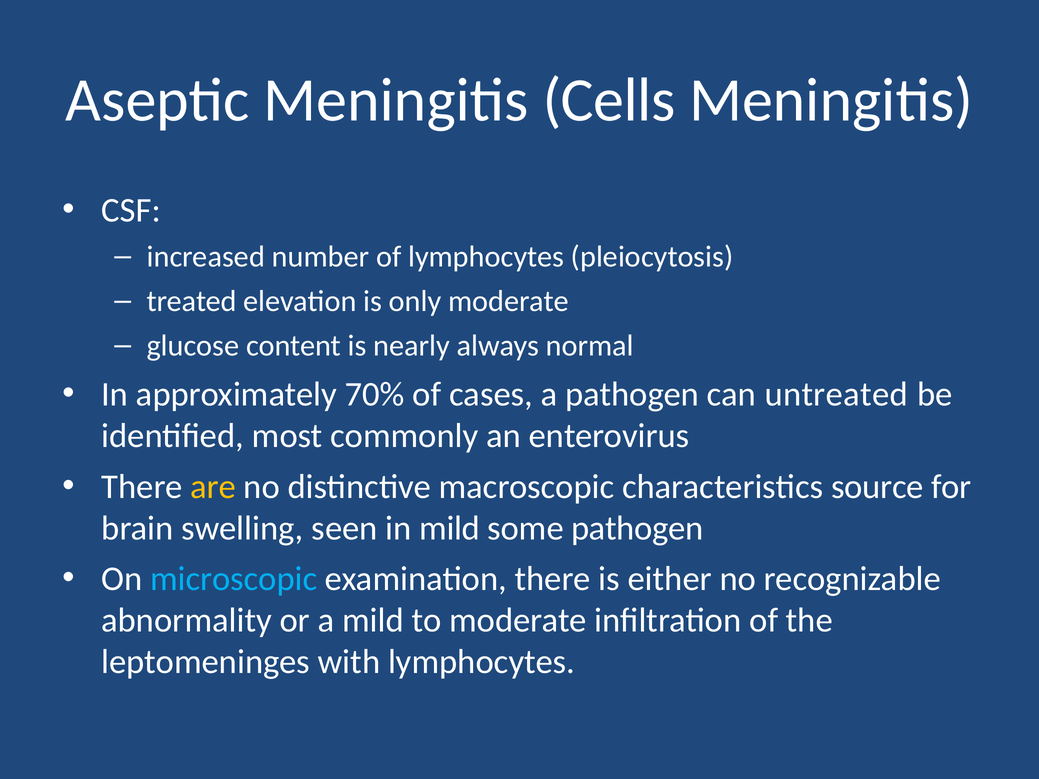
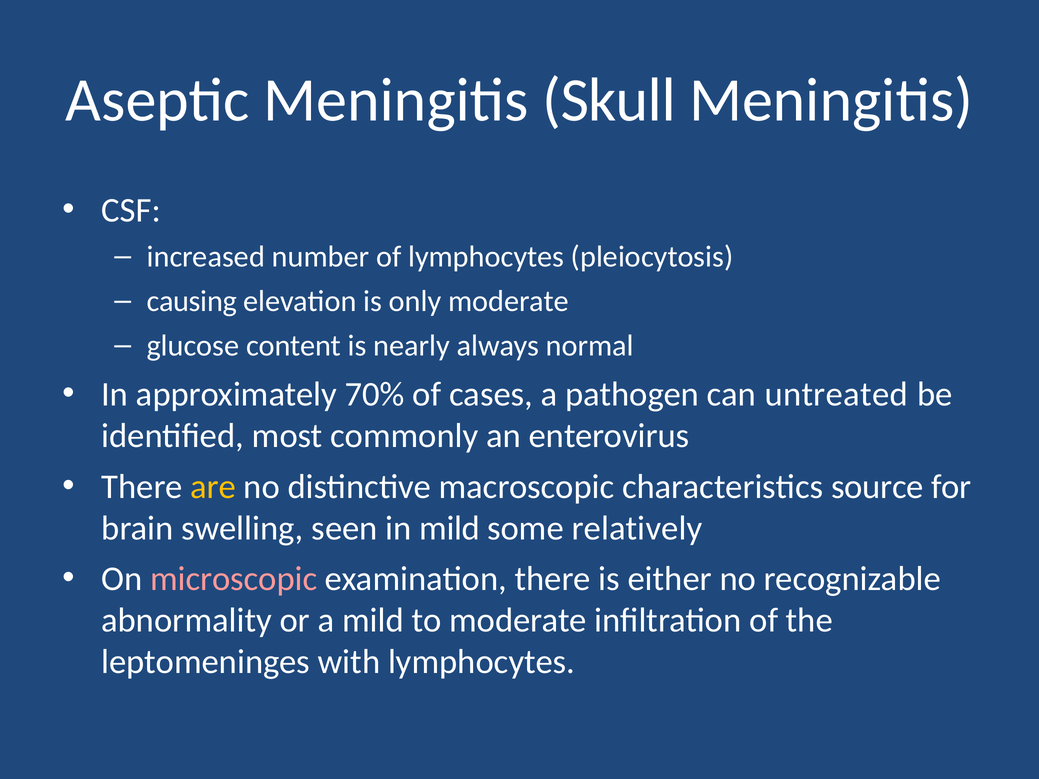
Cells: Cells -> Skull (609, 100)
treated: treated -> causing (192, 301)
some pathogen: pathogen -> relatively (637, 528)
microscopic colour: light blue -> pink (234, 579)
